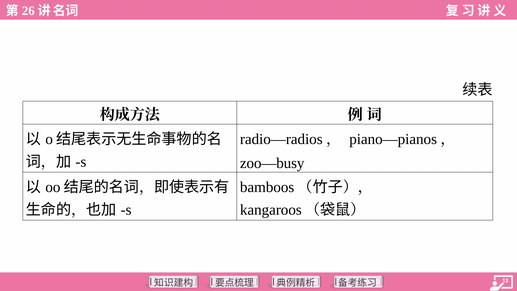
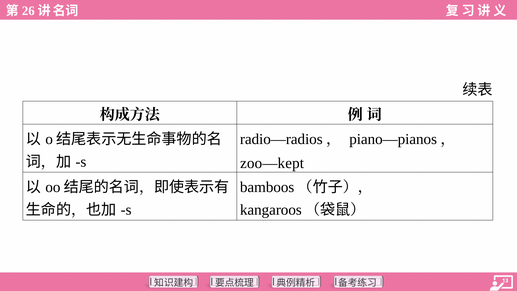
zoo—busy: zoo—busy -> zoo—kept (272, 163)
